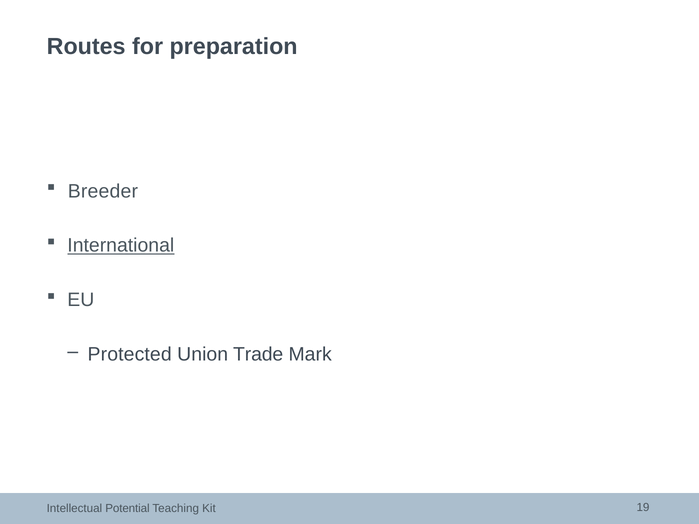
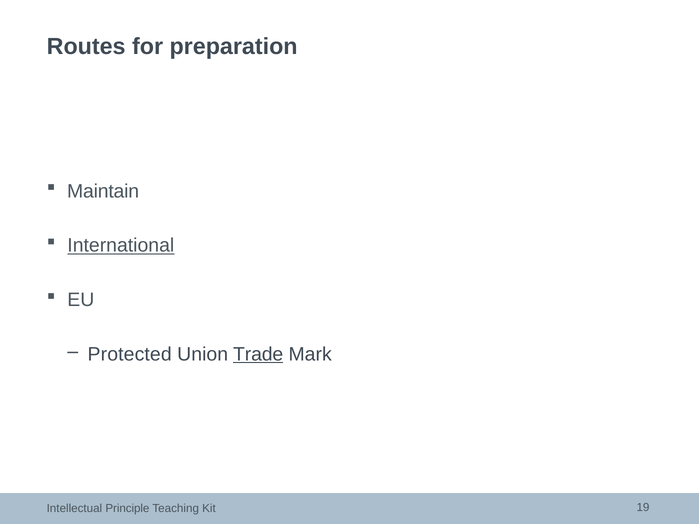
Breeder: Breeder -> Maintain (103, 191)
Trade underline: none -> present (258, 354)
Potential: Potential -> Principle (127, 509)
